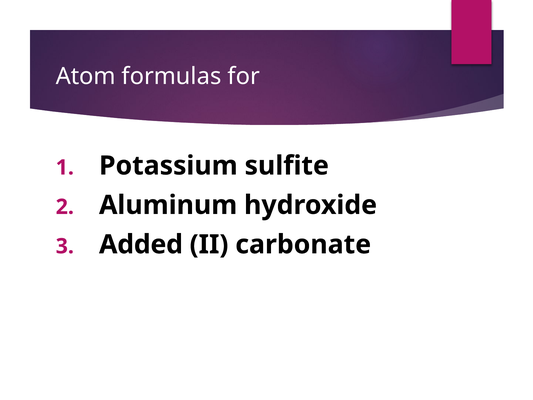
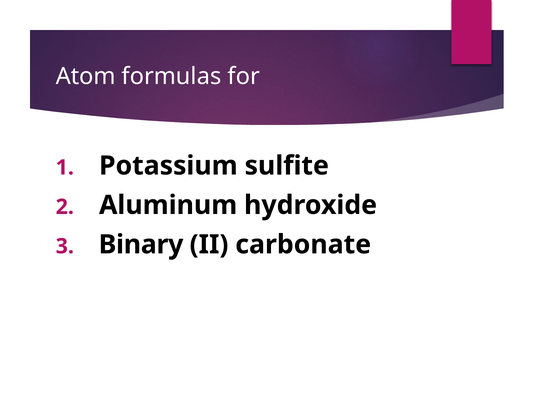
Added: Added -> Binary (141, 244)
